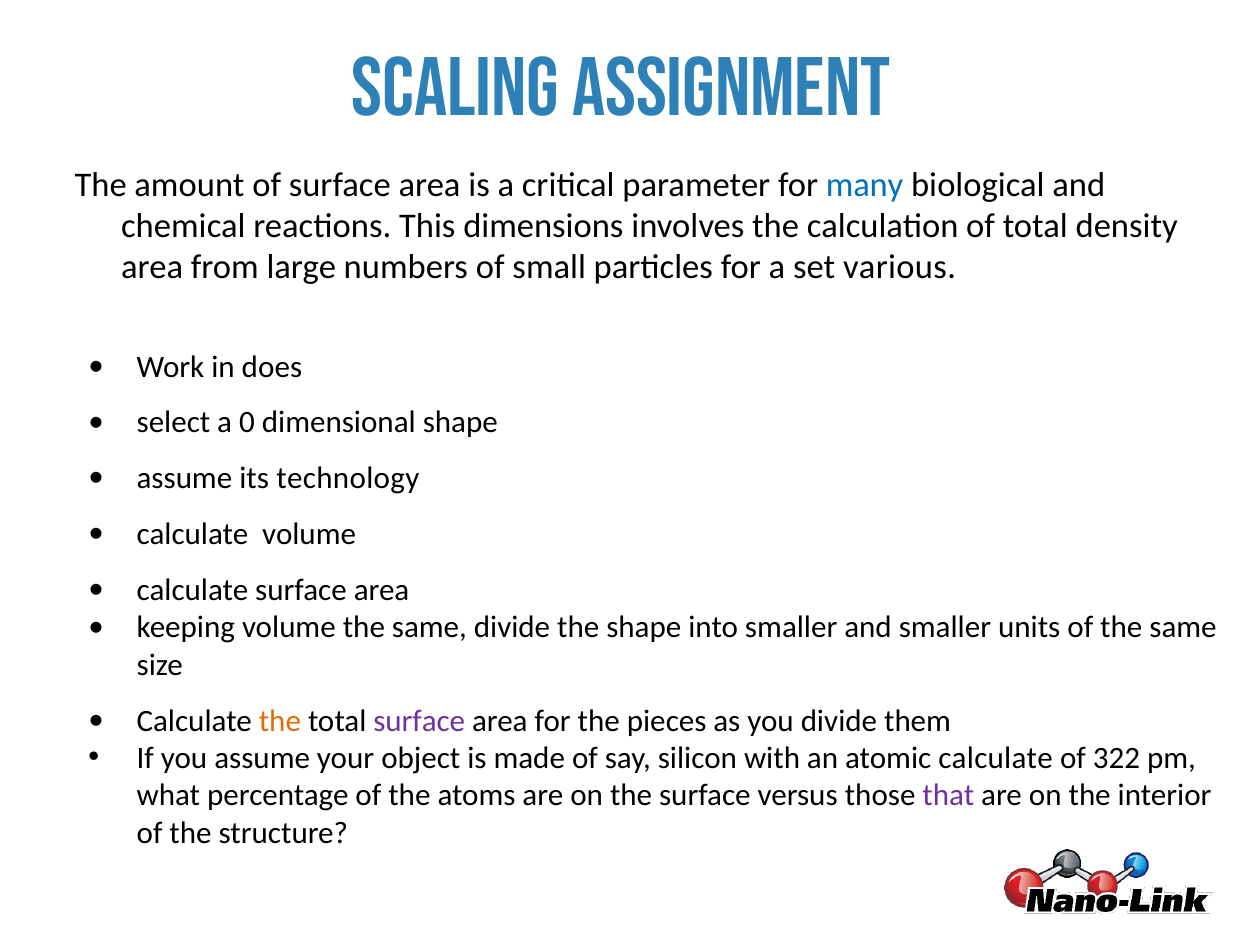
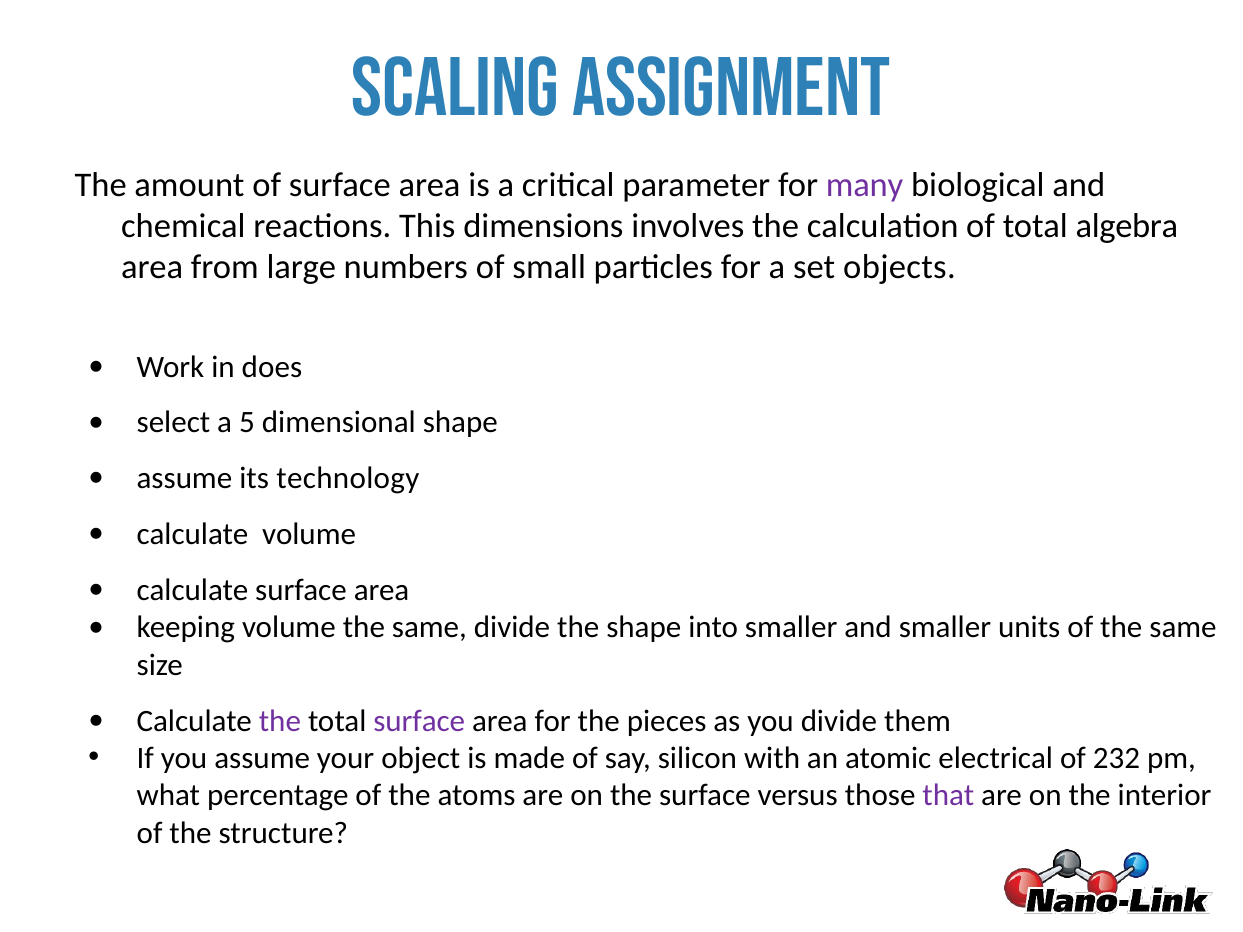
many colour: blue -> purple (865, 185)
density: density -> algebra (1127, 226)
various: various -> objects (899, 268)
0: 0 -> 5 (247, 423)
the colour: orange -> purple (280, 721)
atomic calculate: calculate -> electrical (996, 758)
322: 322 -> 232 (1116, 758)
